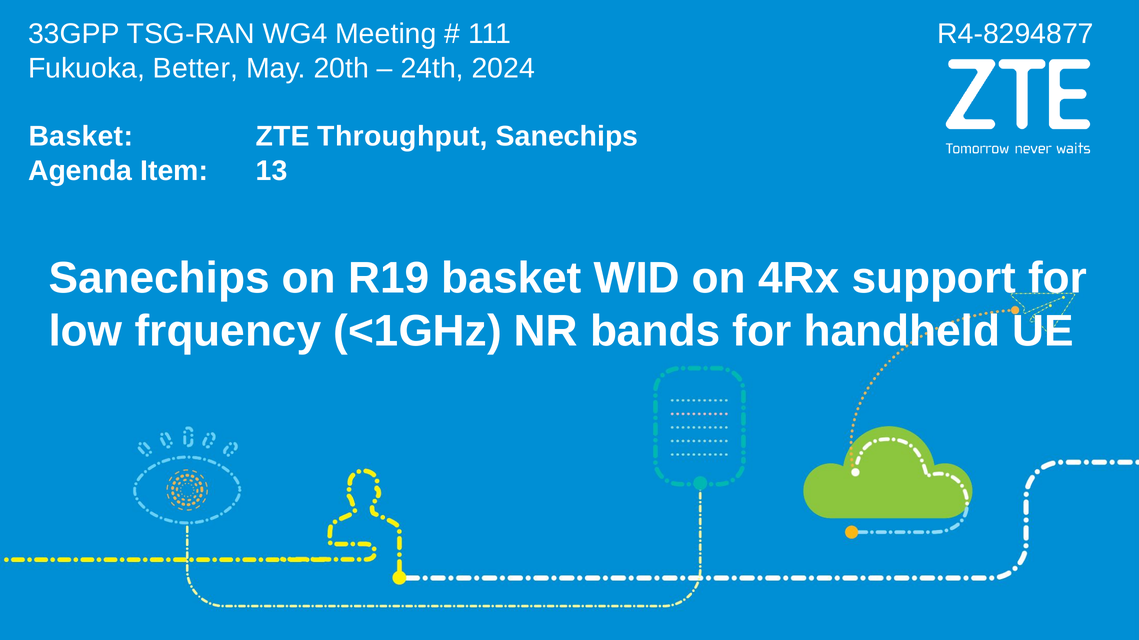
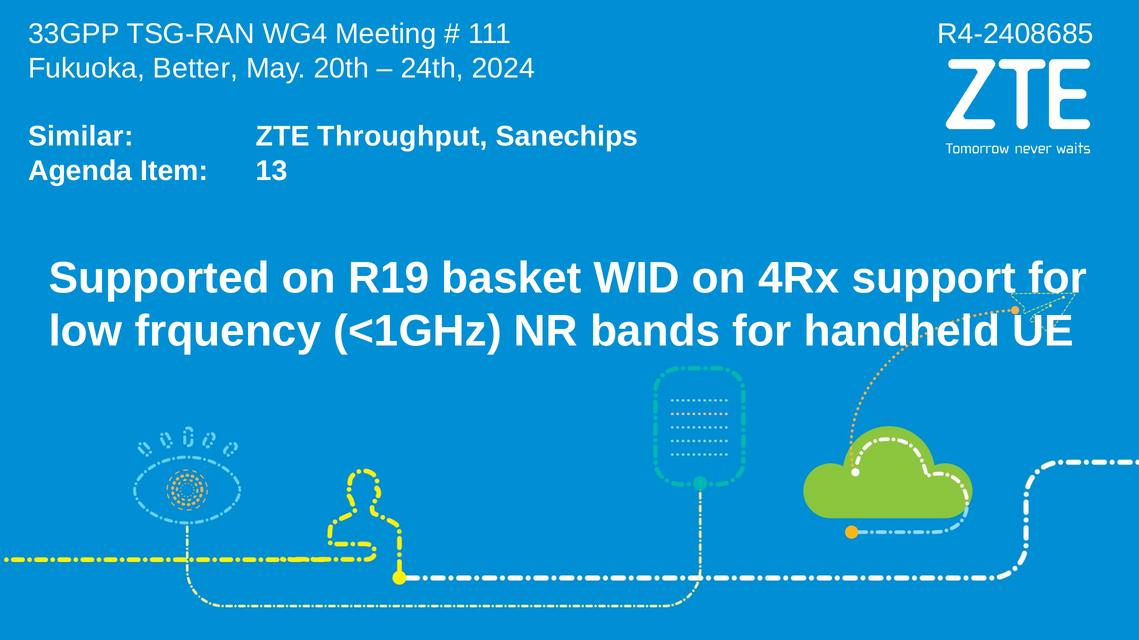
R4-8294877: R4-8294877 -> R4-2408685 (1015, 34)
Basket: Basket -> Similar (81, 137)
Sanechips: Sanechips -> Supported (159, 279)
